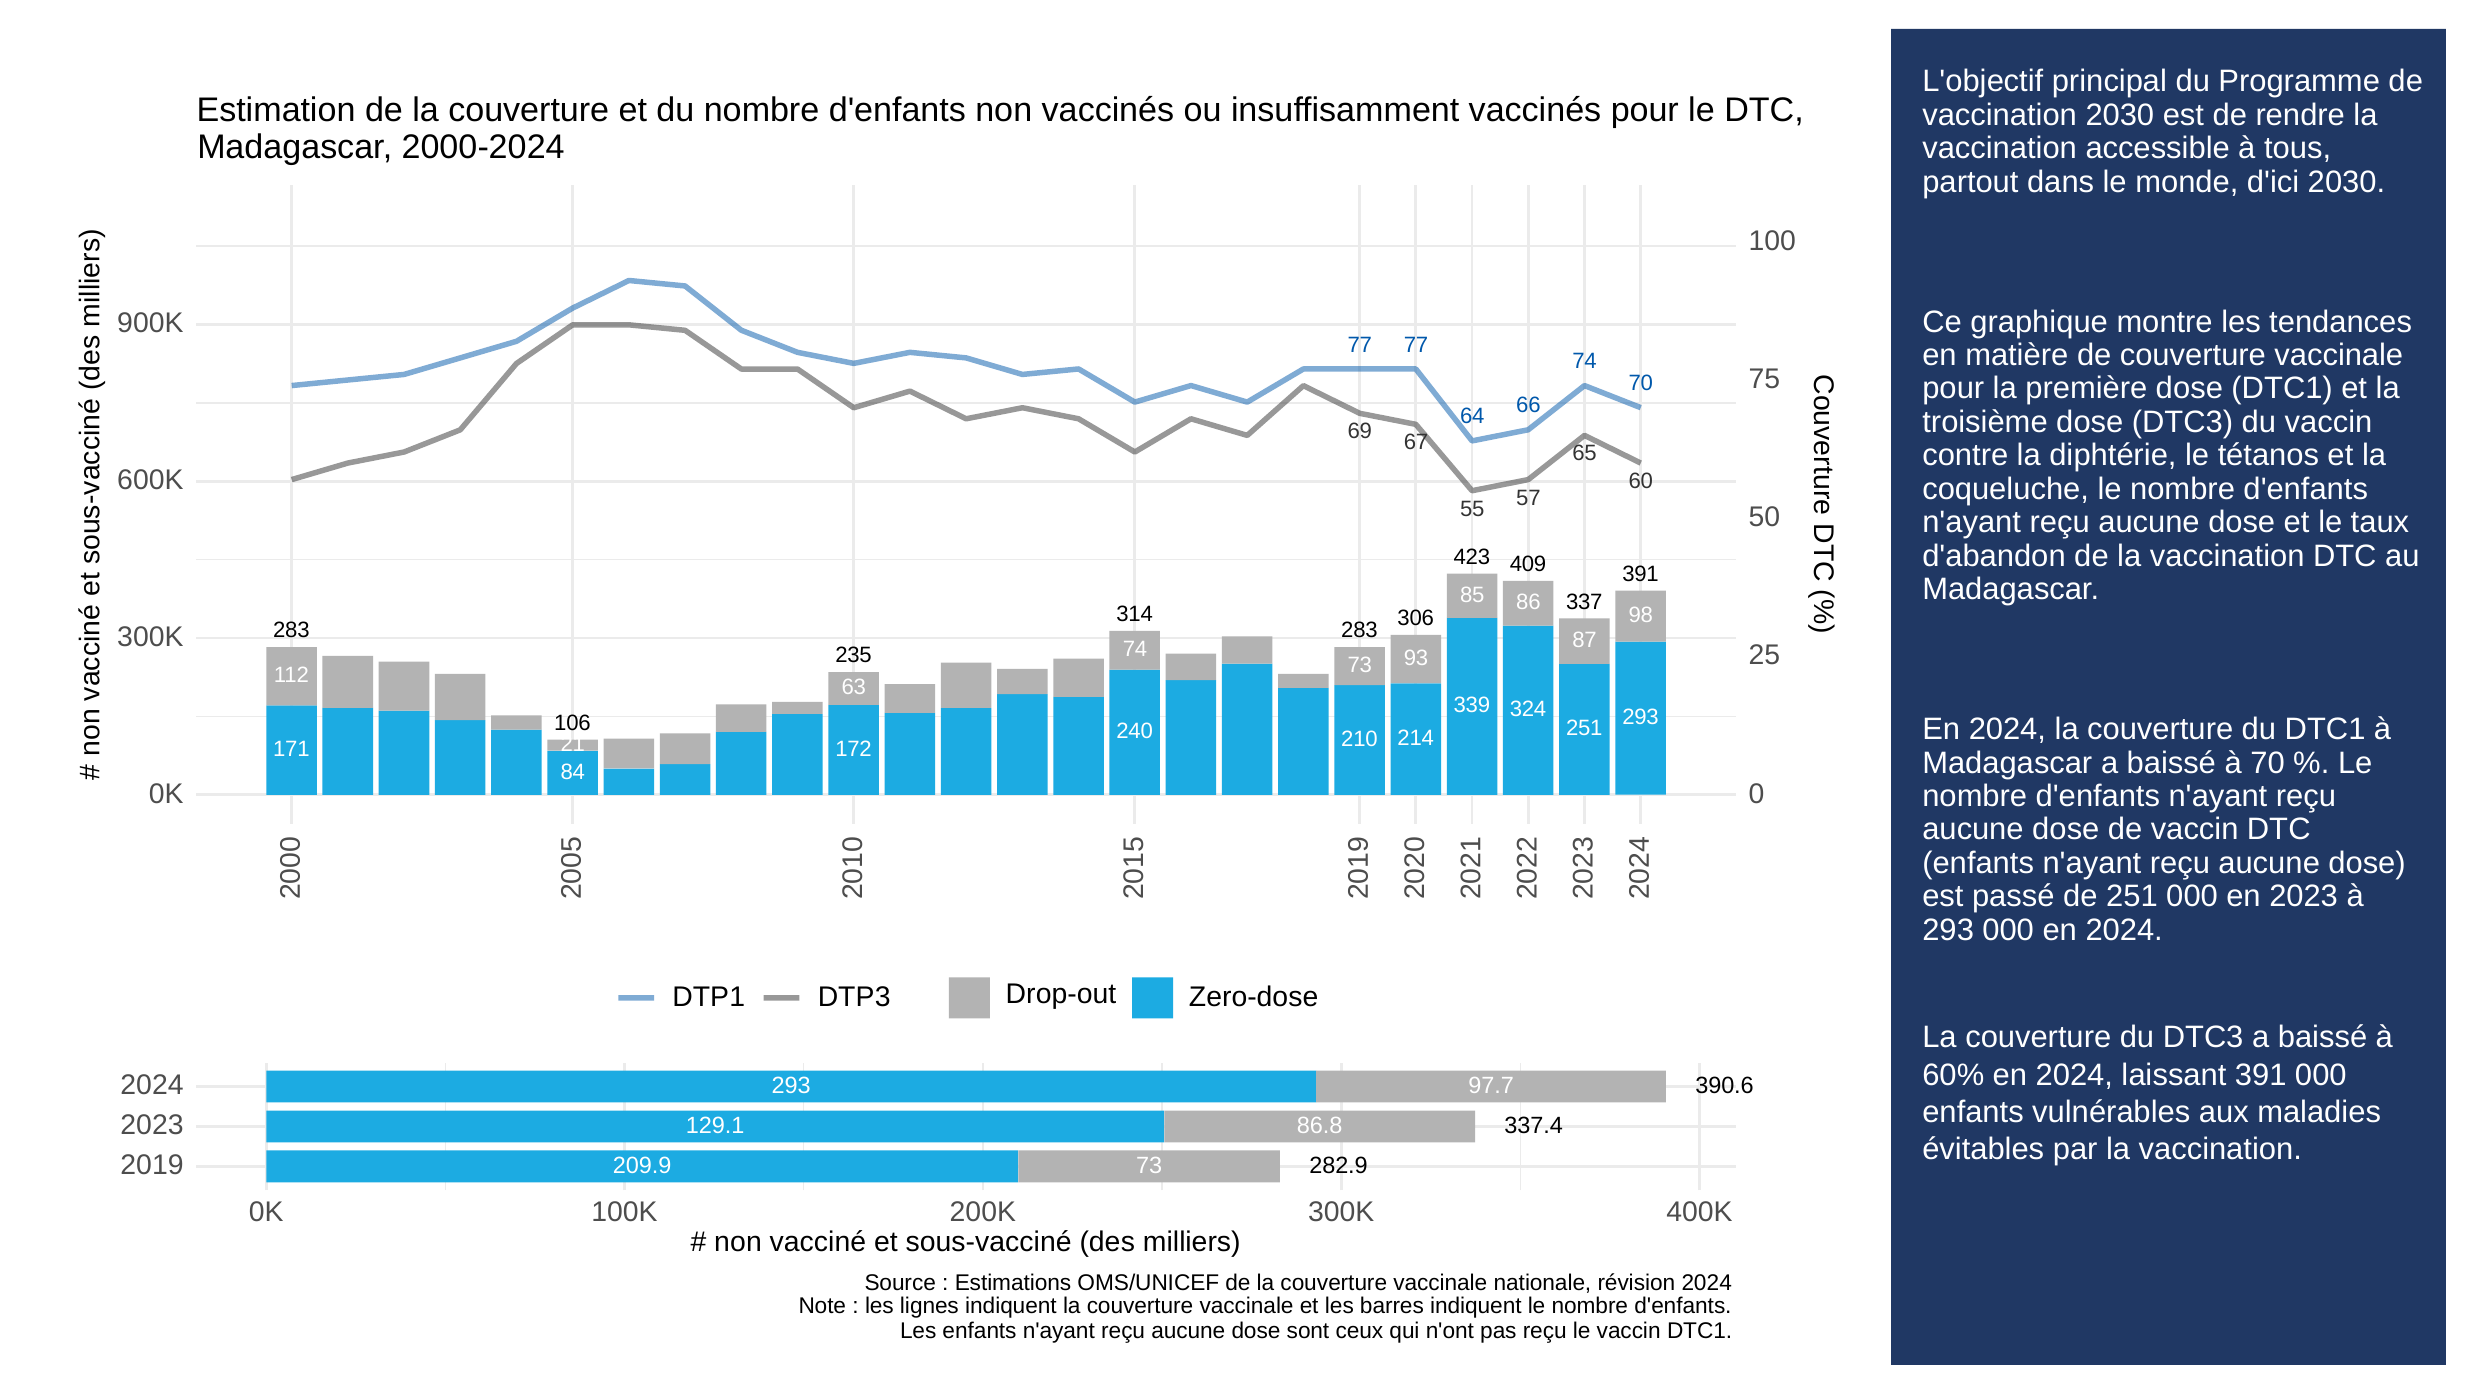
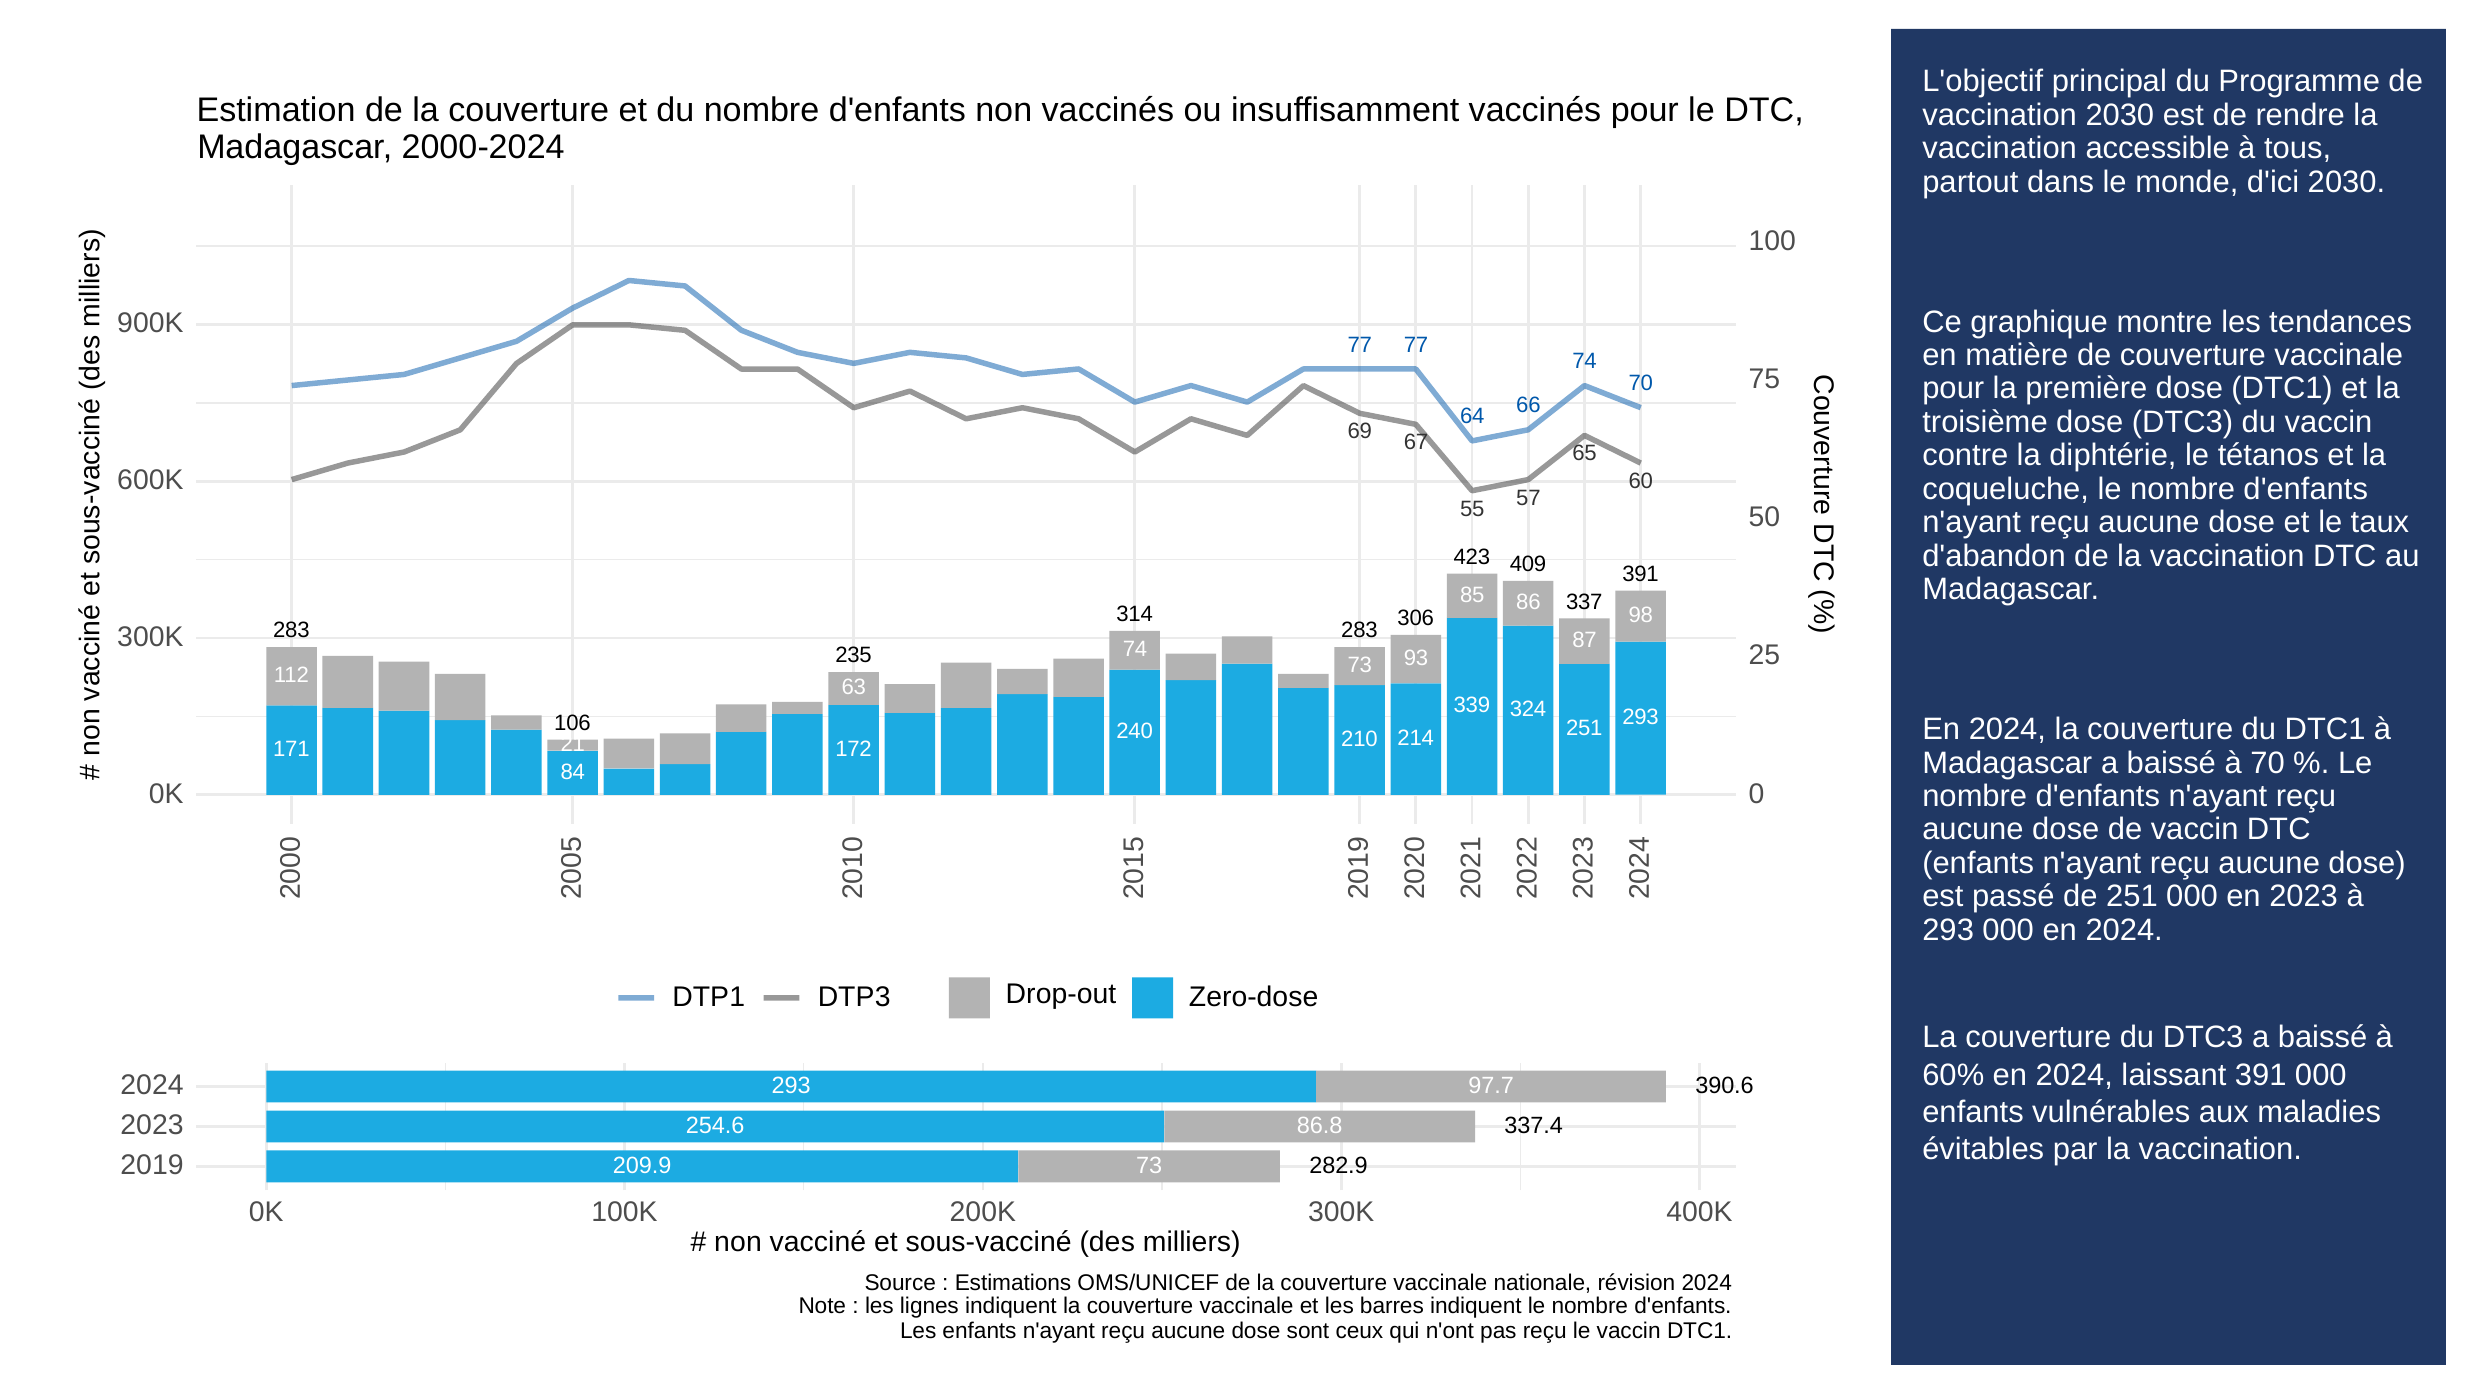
129.1: 129.1 -> 254.6 (715, 1125)
